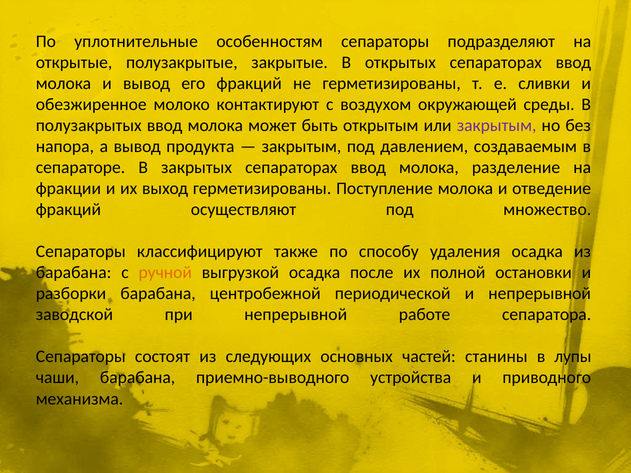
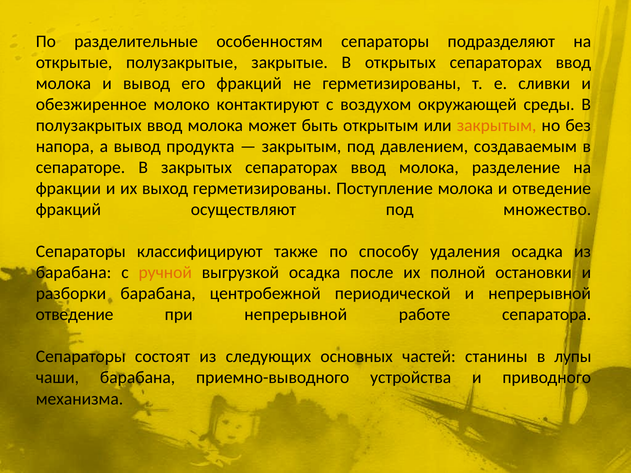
уплотнительные: уплотнительные -> разделительные (136, 41)
закрытым colour: purple -> orange (497, 125)
заводской: заводской -> отведение (74, 315)
